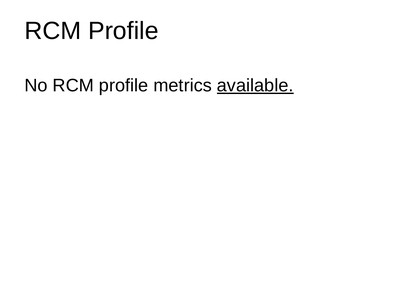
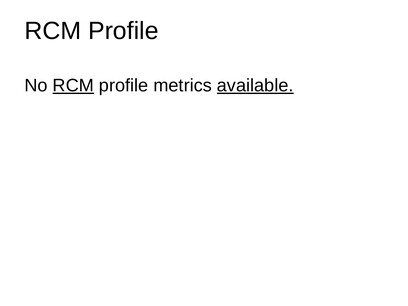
RCM underline: none -> present (73, 86)
